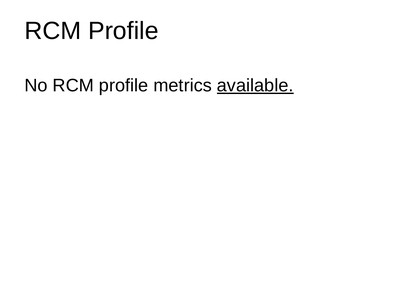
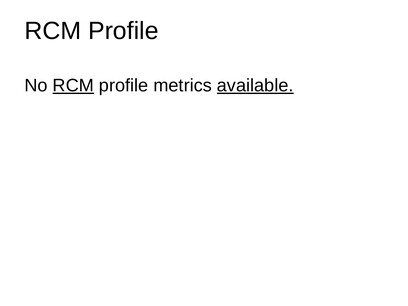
RCM underline: none -> present (73, 86)
